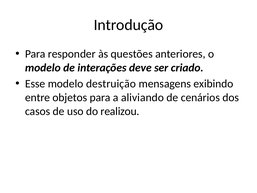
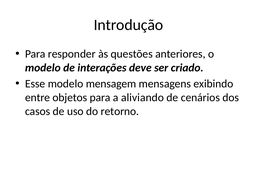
destruição: destruição -> mensagem (111, 84)
realizou: realizou -> retorno (120, 111)
